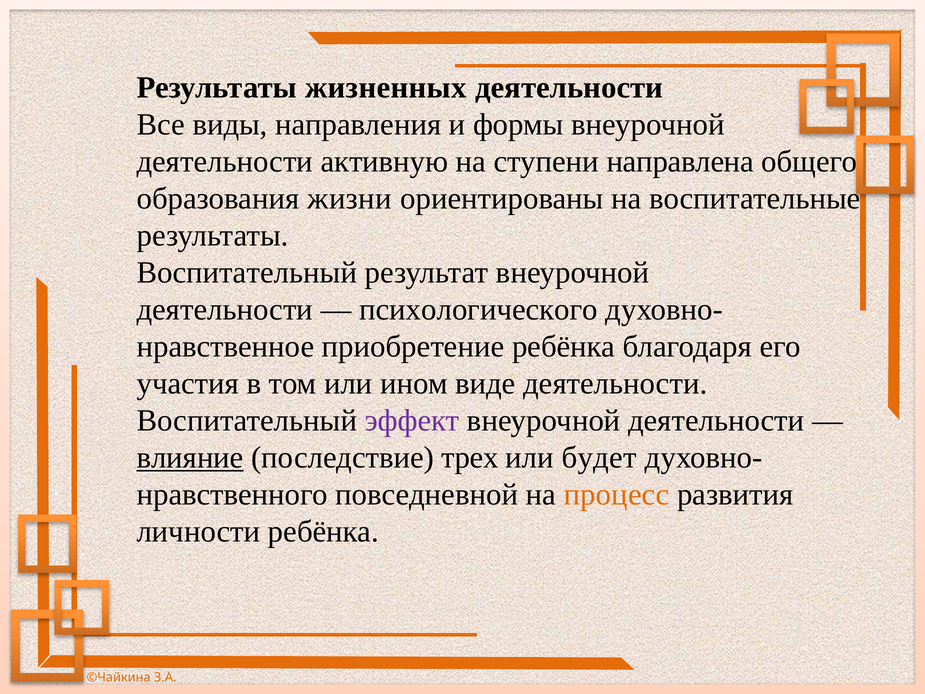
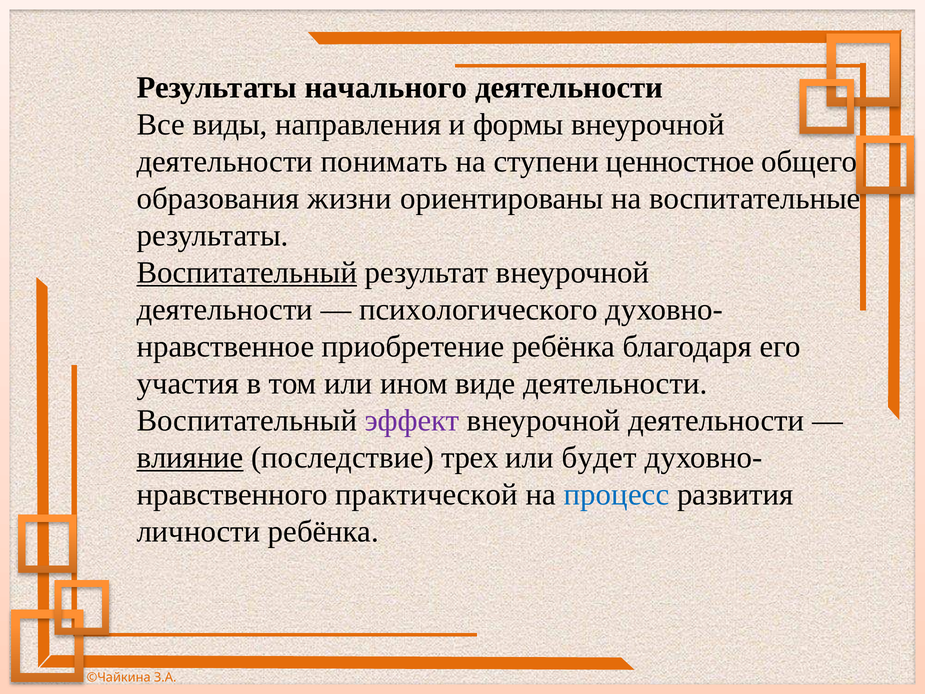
жизненных: жизненных -> начального (386, 87)
активную: активную -> понимать (384, 161)
направлена: направлена -> ценностное (680, 161)
Воспитательный underline: none -> present (247, 272)
повседневной: повседневной -> практической (427, 494)
процесс colour: orange -> blue (616, 494)
